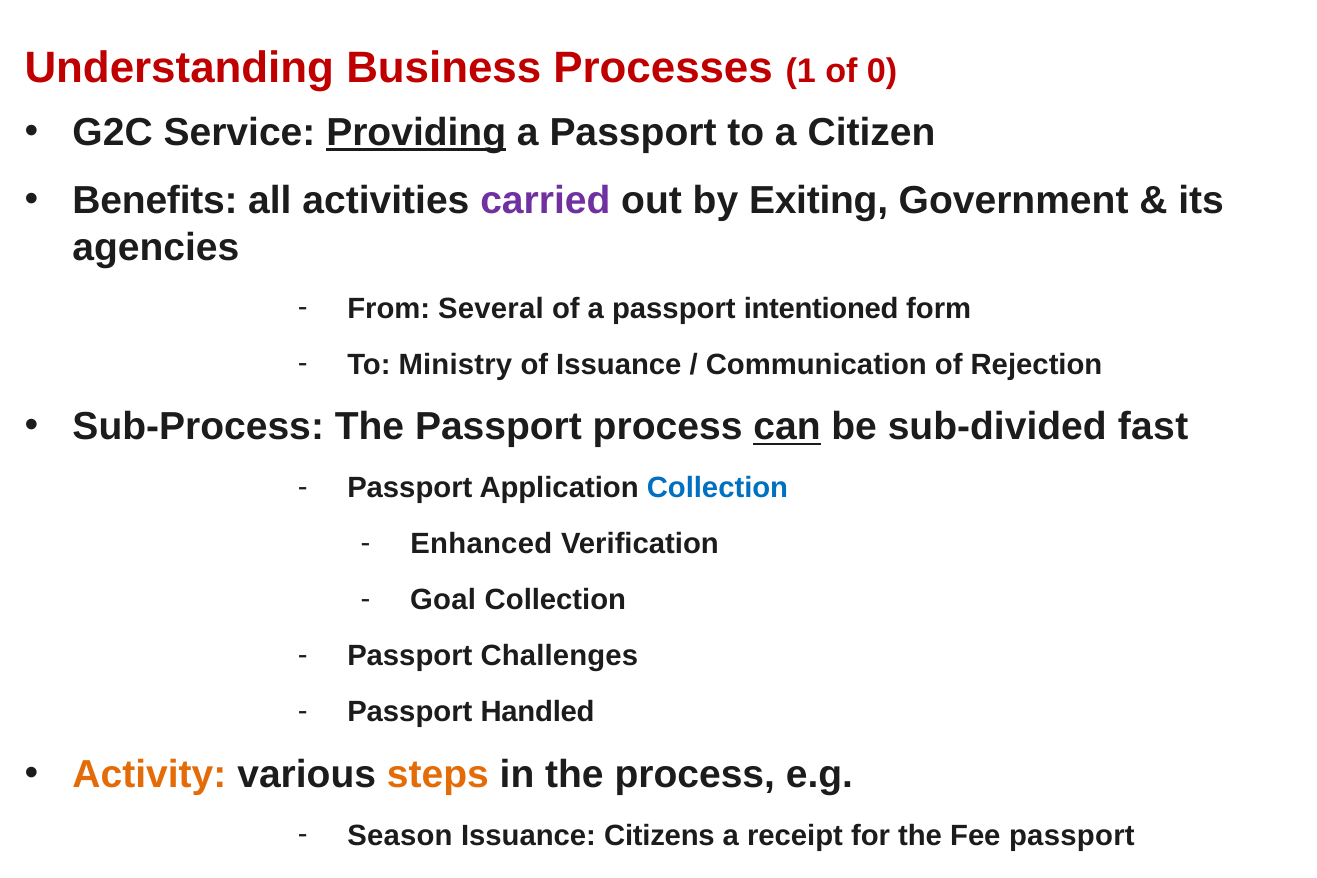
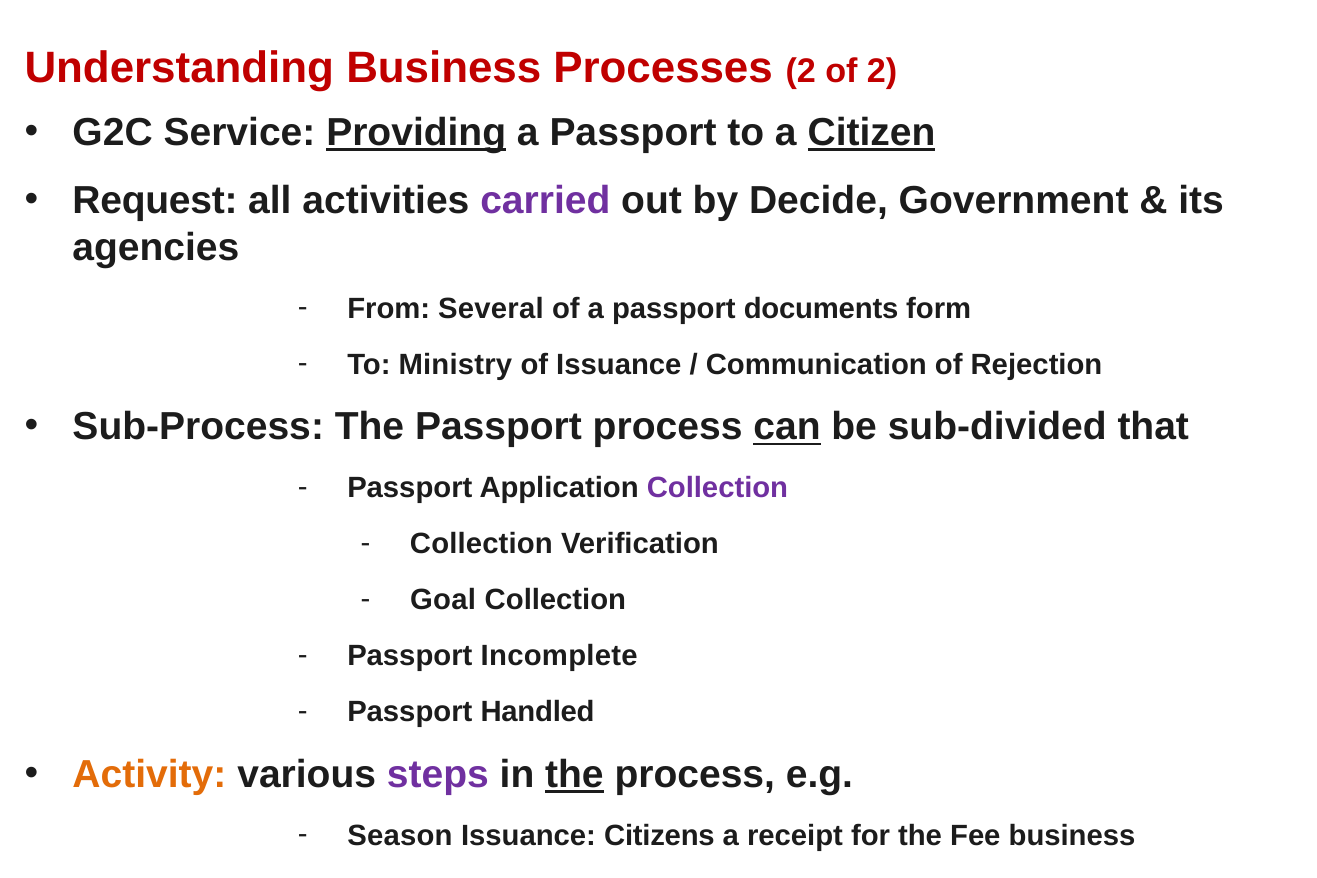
Processes 1: 1 -> 2 (801, 72)
of 0: 0 -> 2 (882, 72)
Citizen underline: none -> present (872, 133)
Benefits: Benefits -> Request (155, 200)
Exiting: Exiting -> Decide (818, 200)
intentioned: intentioned -> documents (821, 308)
fast: fast -> that (1153, 427)
Collection colour: blue -> purple (717, 488)
Enhanced: Enhanced -> Collection (481, 544)
Challenges: Challenges -> Incomplete (559, 656)
steps colour: orange -> purple (438, 775)
the underline: none -> present (574, 775)
Fee passport: passport -> business (1072, 836)
